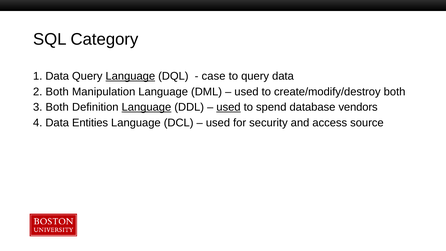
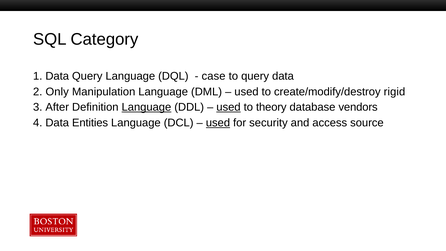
Language underline: present -> none (130, 76)
2 Both: Both -> Only (57, 92)
create/modify/destroy both: both -> rigid (394, 92)
3 Both: Both -> After (57, 107)
spend: spend -> theory (271, 107)
used underline: none -> present (218, 123)
